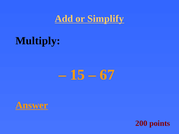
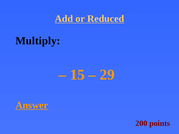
Simplify: Simplify -> Reduced (106, 19)
67: 67 -> 29 (107, 75)
